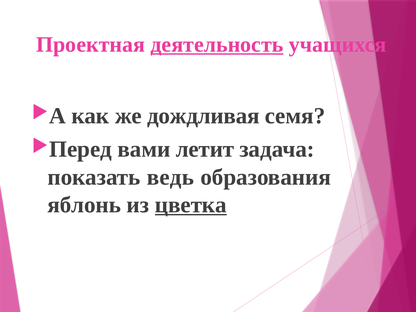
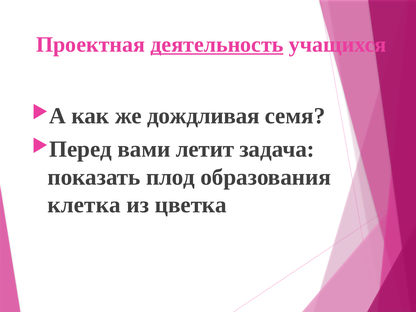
ведь: ведь -> плод (171, 177)
яблонь: яблонь -> клетка (84, 205)
цветка underline: present -> none (191, 205)
